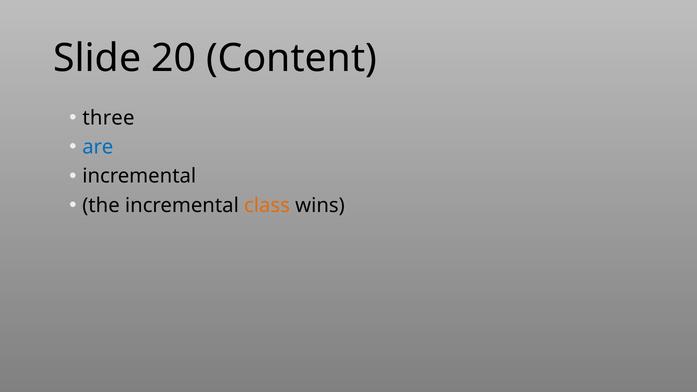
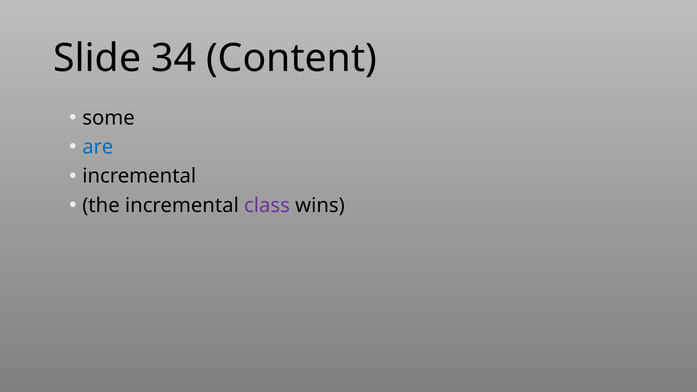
20: 20 -> 34 (174, 59)
three: three -> some (109, 118)
class colour: orange -> purple (267, 206)
